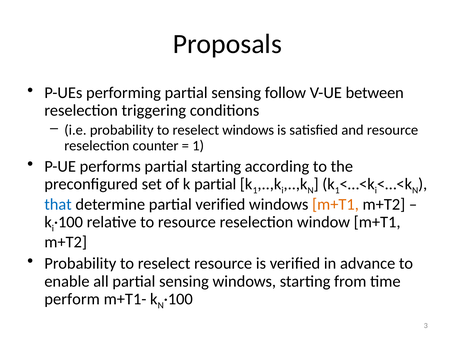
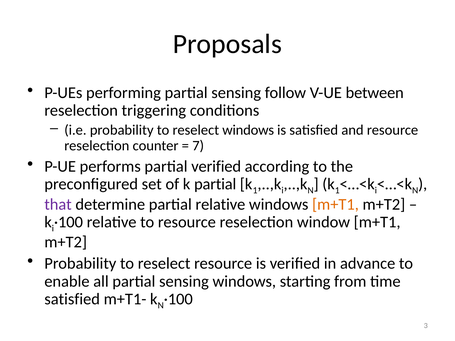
1: 1 -> 7 (198, 146)
partial starting: starting -> verified (216, 167)
that colour: blue -> purple (58, 204)
partial verified: verified -> relative (220, 204)
perform: perform -> satisfied (72, 299)
